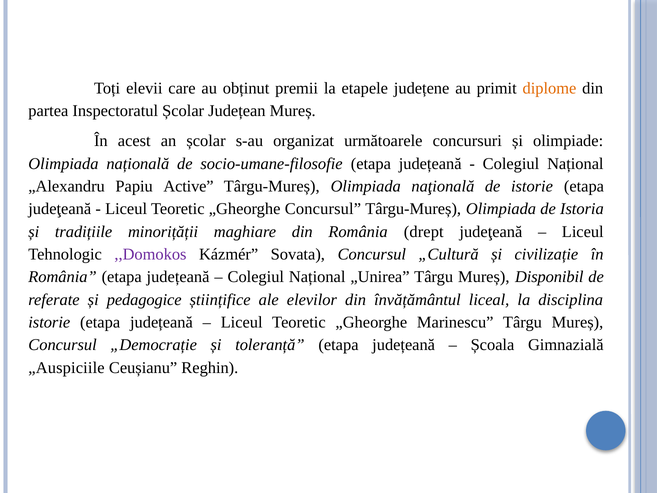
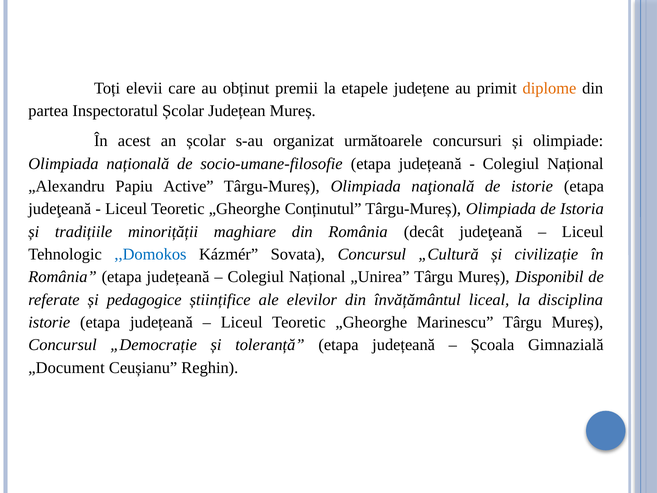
„Gheorghe Concursul: Concursul -> Conținutul (323, 209)
drept: drept -> decât (424, 232)
,,Domokos colour: purple -> blue (150, 254)
„Auspiciile: „Auspiciile -> „Document (67, 368)
